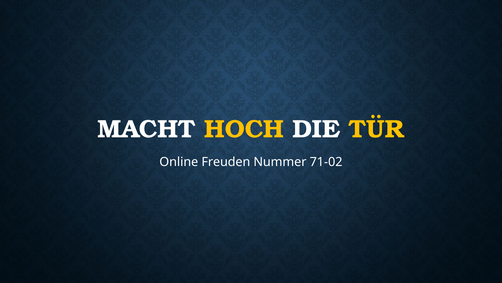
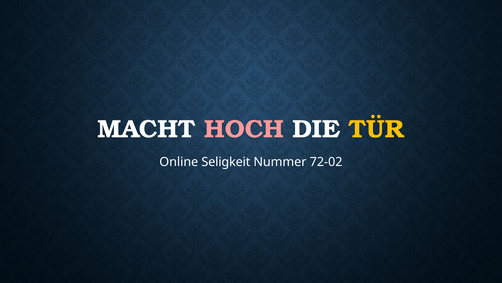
HOCH colour: yellow -> pink (244, 129)
Freuden: Freuden -> Seligkeit (226, 162)
71-02: 71-02 -> 72-02 (326, 162)
